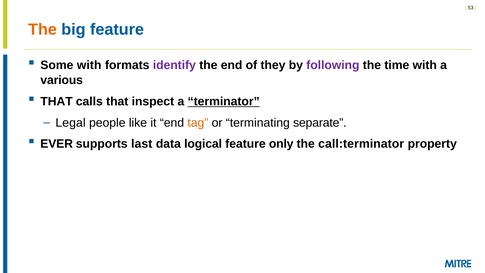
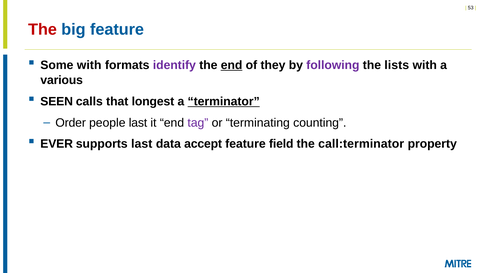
The colour: orange -> red (43, 29)
end underline: none -> present (232, 65)
time: time -> lists (397, 65)
THAT: THAT -> SEEN (57, 101)
inspect: inspect -> longest (153, 101)
Legal: Legal -> Order (71, 123)
people like: like -> last (138, 123)
tag colour: orange -> purple (198, 123)
separate: separate -> counting (320, 123)
logical: logical -> accept (203, 144)
only: only -> field (281, 144)
